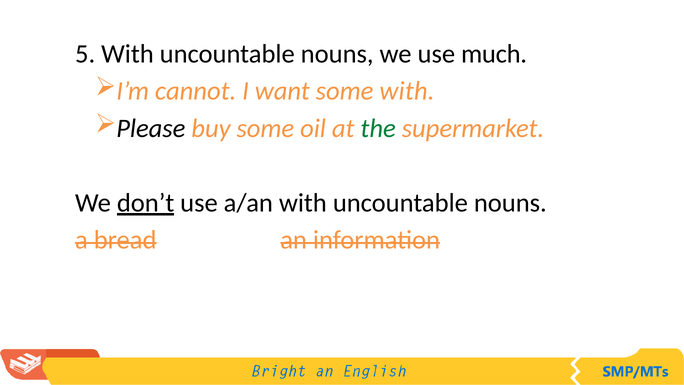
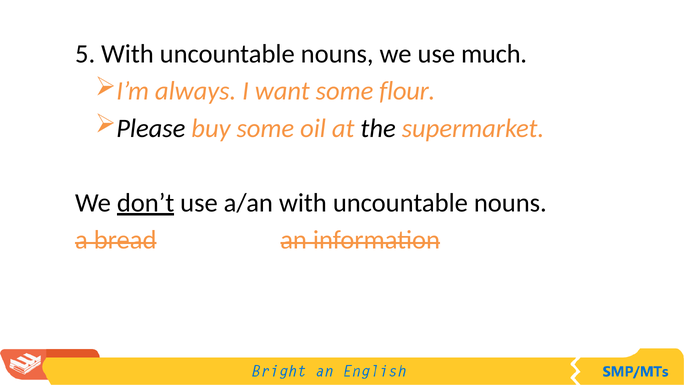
cannot: cannot -> always (196, 91)
some with: with -> flour (407, 91)
the colour: green -> black (378, 128)
